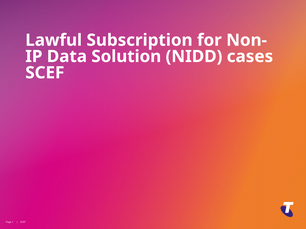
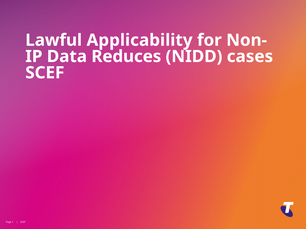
Subscription: Subscription -> Applicability (140, 40)
Solution: Solution -> Reduces (126, 57)
